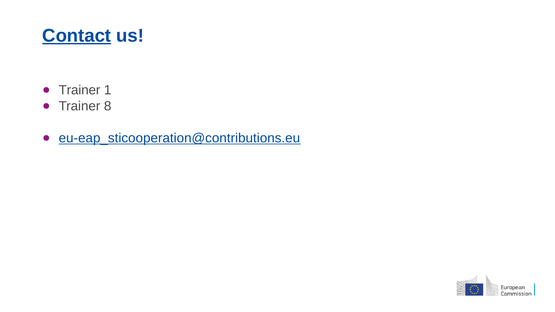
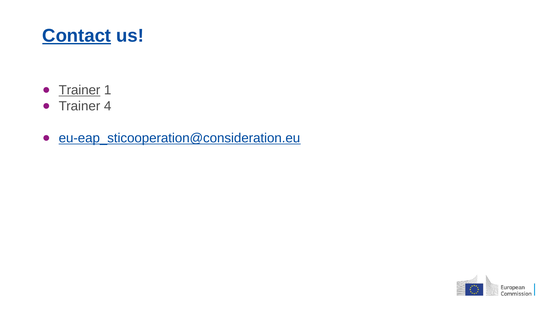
Trainer underline: none -> present (80, 90)
8: 8 -> 4 (108, 106)
eu-eap_sticooperation@contributions.eu: eu-eap_sticooperation@contributions.eu -> eu-eap_sticooperation@consideration.eu (179, 138)
